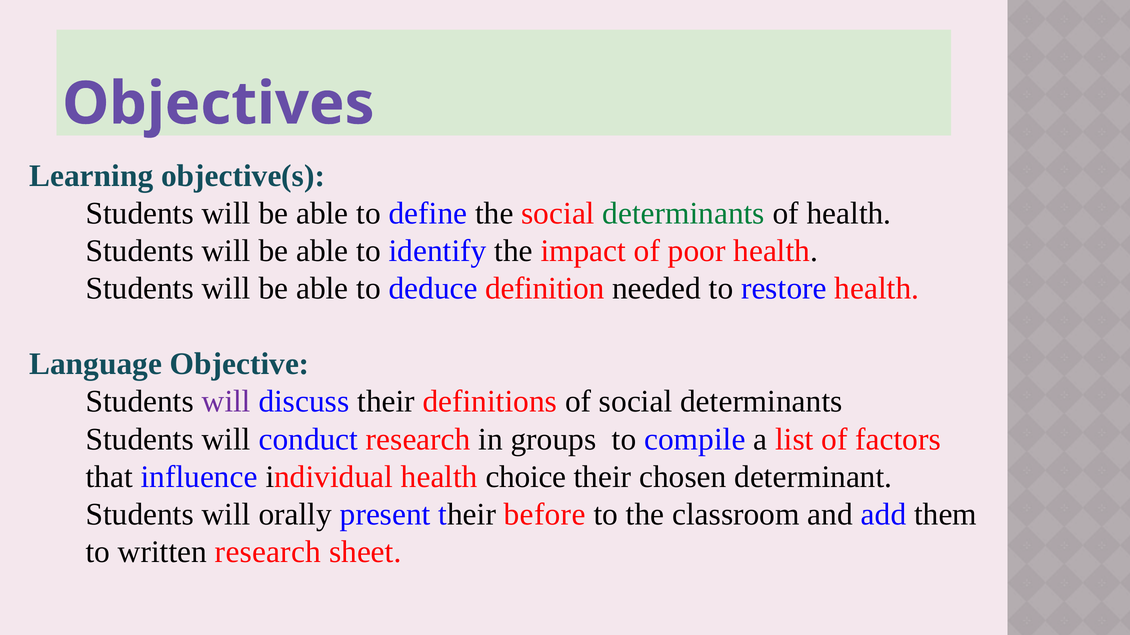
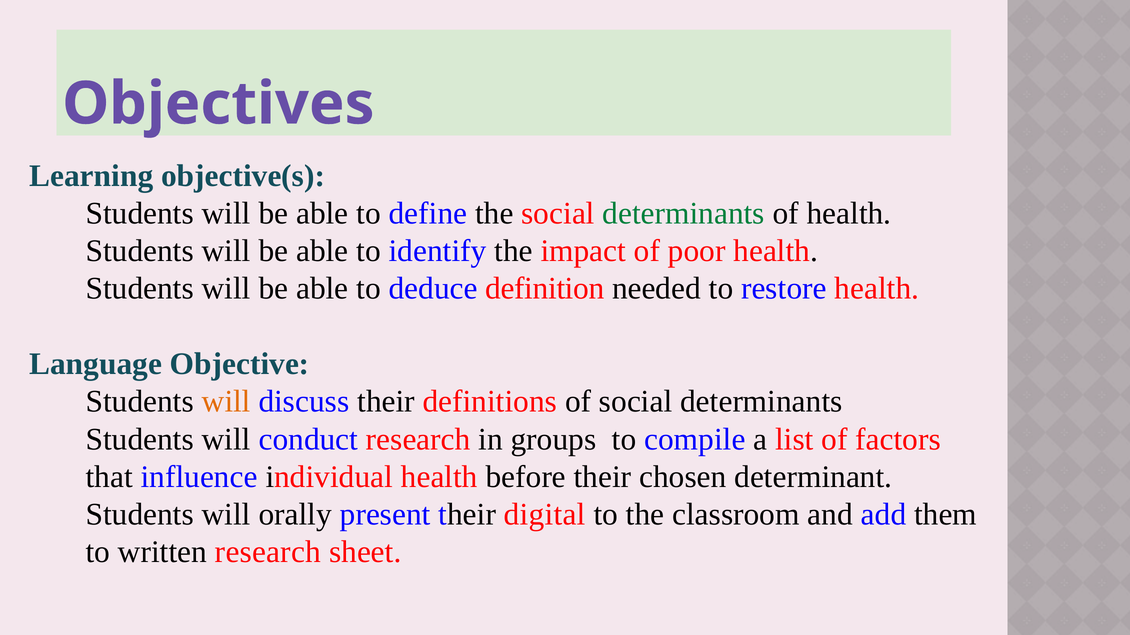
will colour: purple -> orange (226, 402)
choice: choice -> before (526, 477)
before: before -> digital (545, 515)
